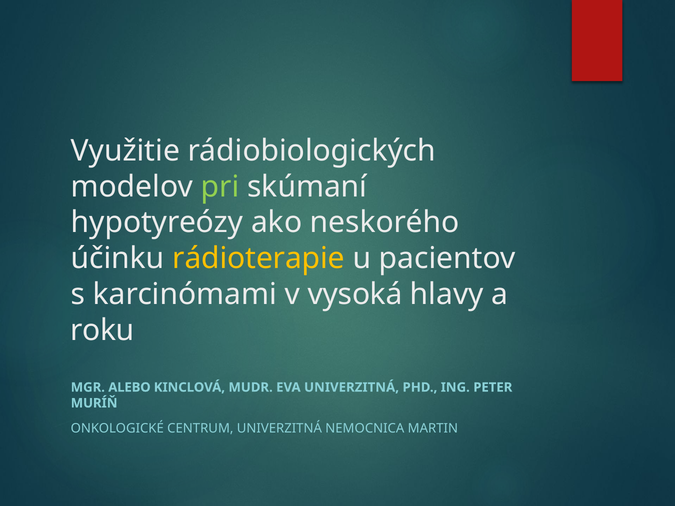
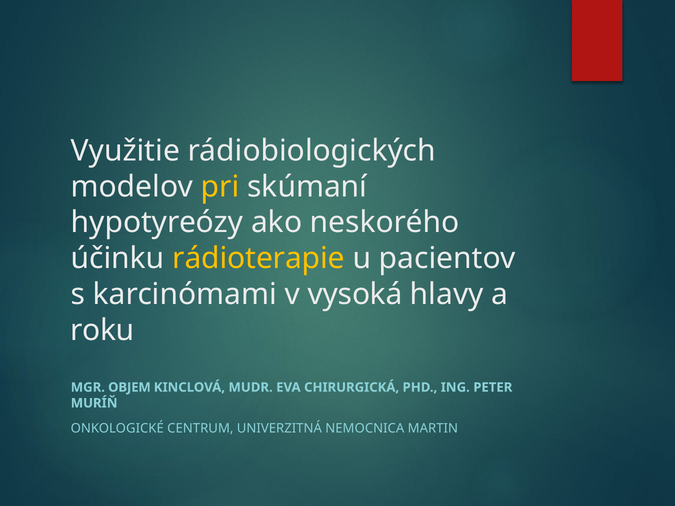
pri colour: light green -> yellow (220, 187)
ALEBO: ALEBO -> OBJEM (129, 388)
EVA UNIVERZITNÁ: UNIVERZITNÁ -> CHIRURGICKÁ (352, 388)
